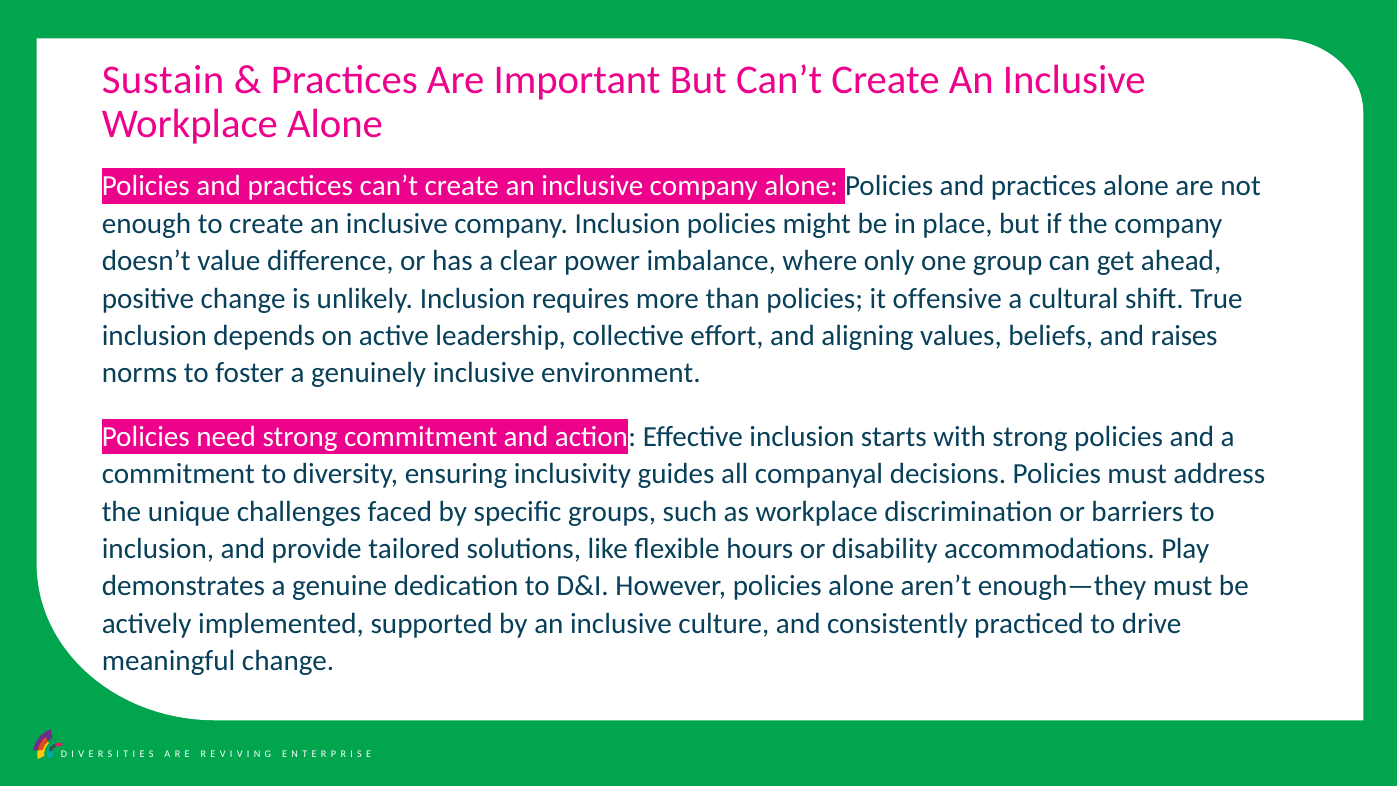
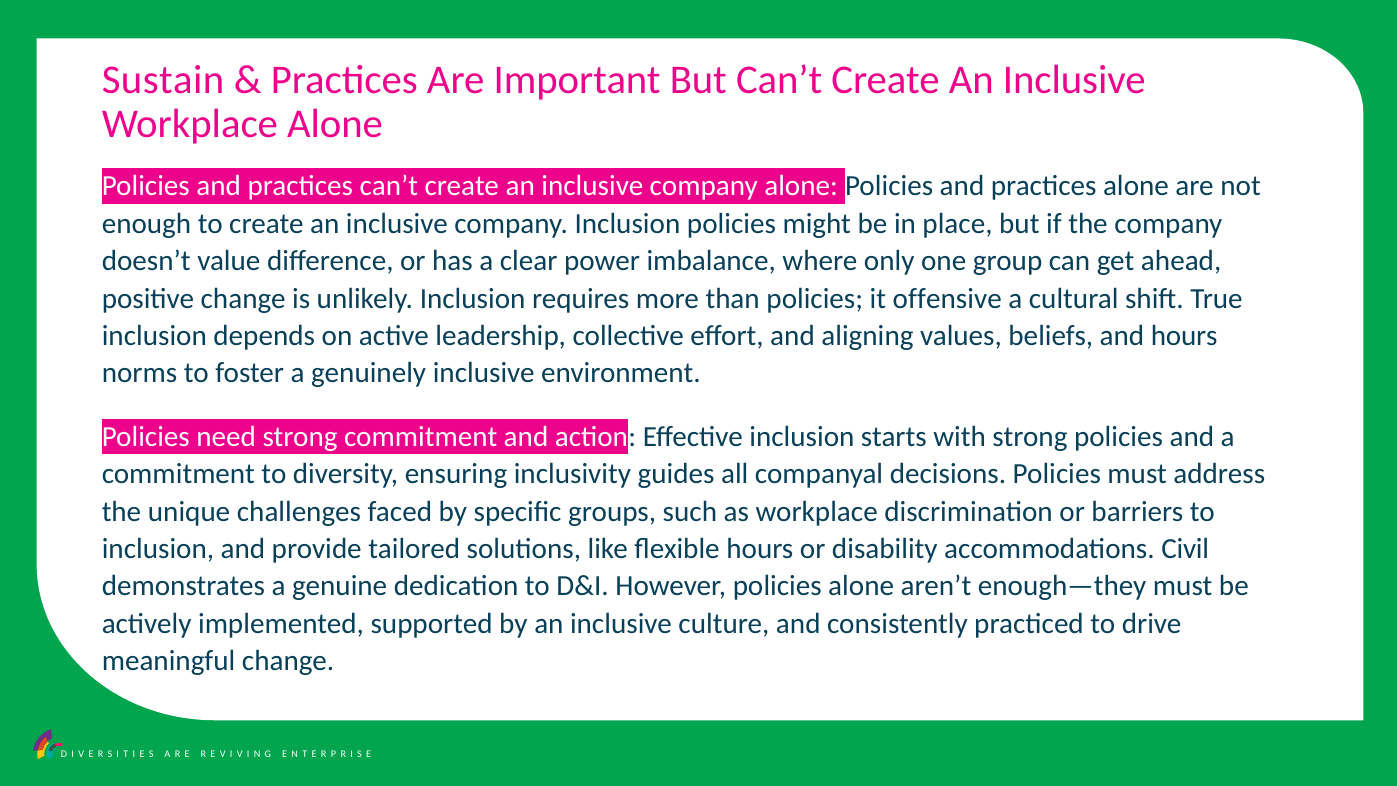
and raises: raises -> hours (1184, 336)
Play: Play -> Civil (1185, 549)
